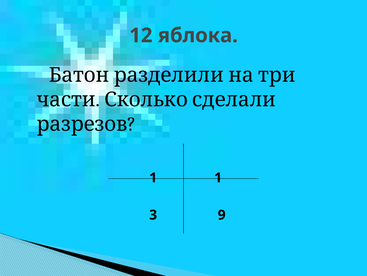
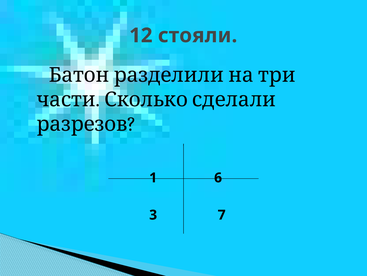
яблока: яблока -> стояли (198, 35)
1 1: 1 -> 6 (218, 177)
9: 9 -> 7 (222, 214)
